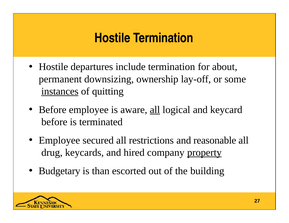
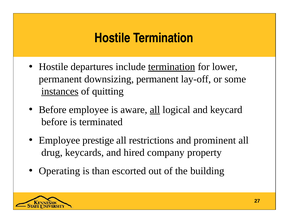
termination underline: none -> present (172, 67)
about: about -> lower (225, 67)
downsizing ownership: ownership -> permanent (157, 79)
secured: secured -> prestige (98, 141)
reasonable: reasonable -> prominent (215, 141)
property underline: present -> none (204, 153)
Budgetary: Budgetary -> Operating (59, 171)
